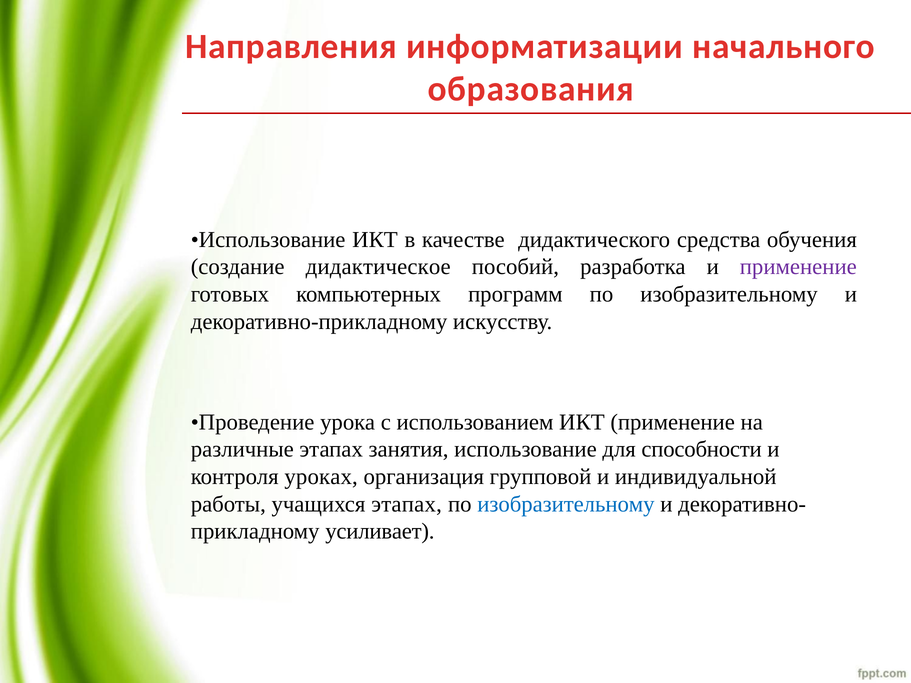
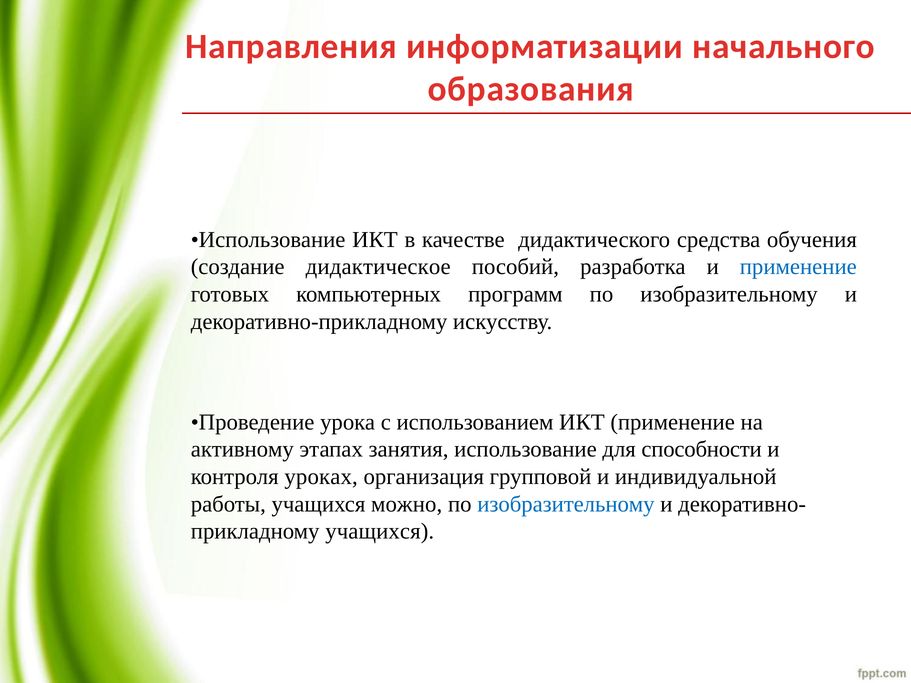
применение colour: purple -> blue (798, 267)
различные: различные -> активному (242, 450)
учащихся этапах: этапах -> можно (407, 504)
усиливает: усиливает -> учащихся (380, 532)
